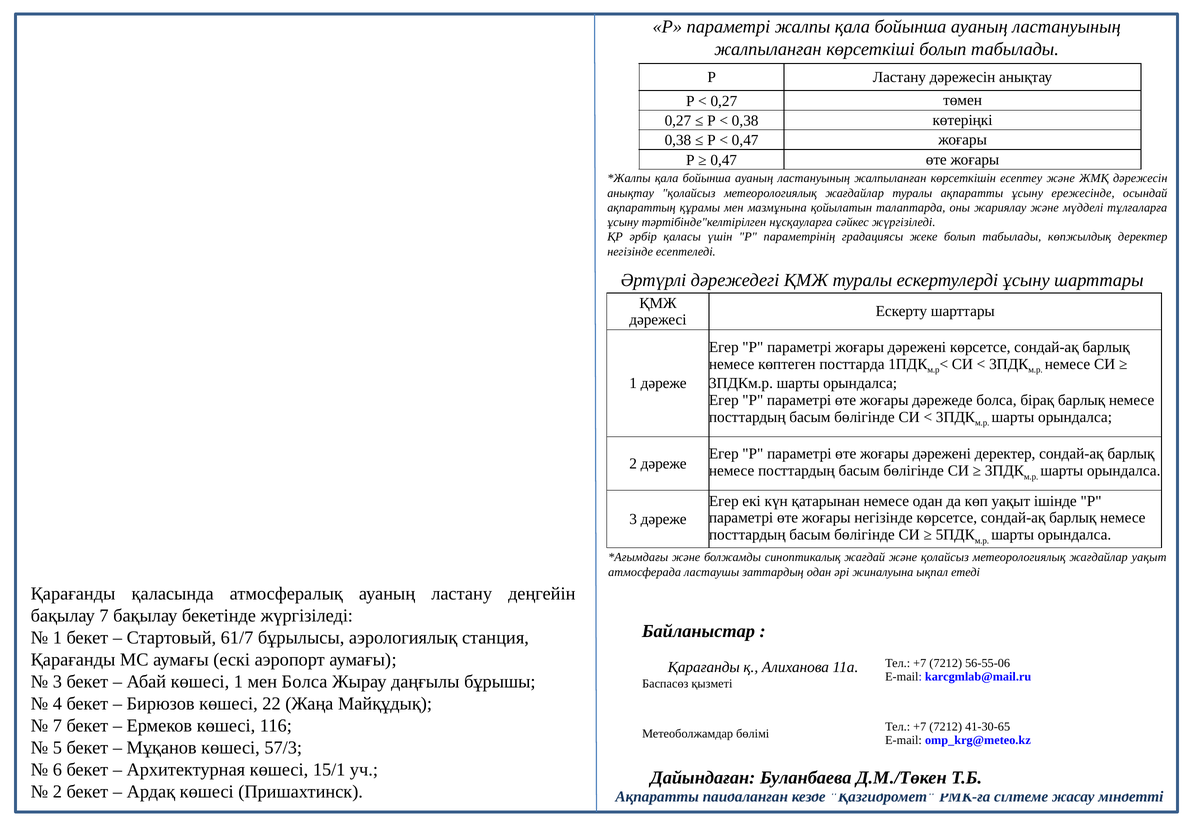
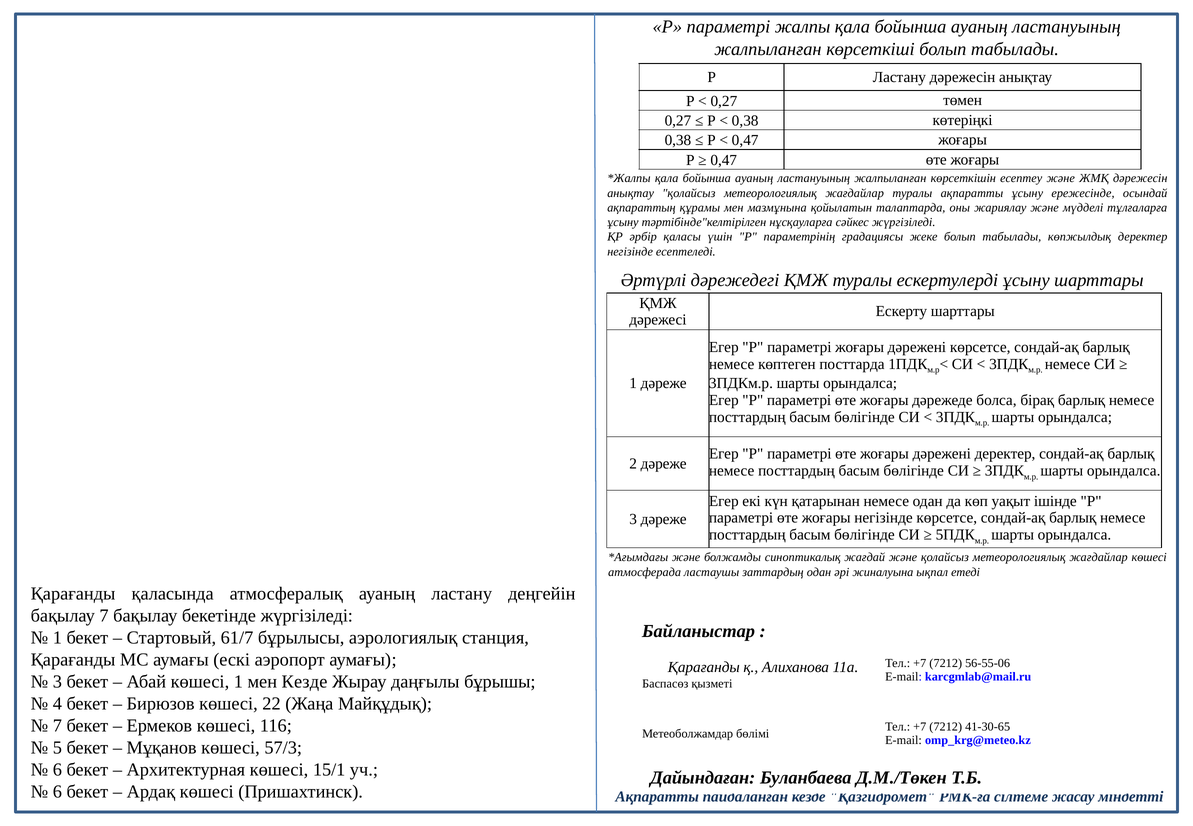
жағдайлар уақыт: уақыт -> көшесі (1149, 557)
мен Болса: Болса -> Кезде (304, 682)
2: 2 -> 6 (57, 792)
